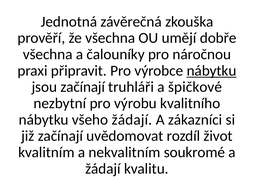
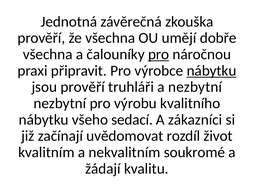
pro underline: none -> present (159, 54)
jsou začínají: začínají -> prověří (83, 87)
a špičkové: špičkové -> nezbytní (195, 87)
všeho žádají: žádají -> sedací (132, 120)
